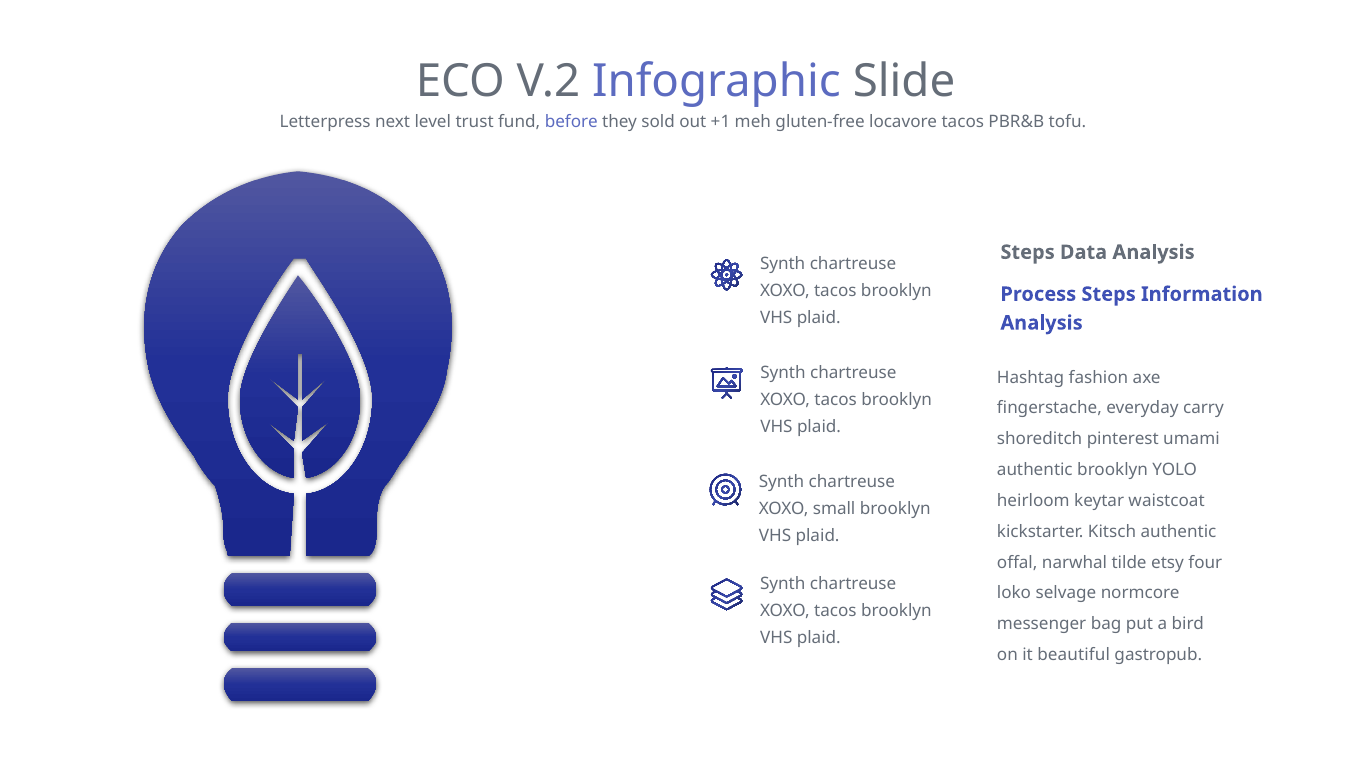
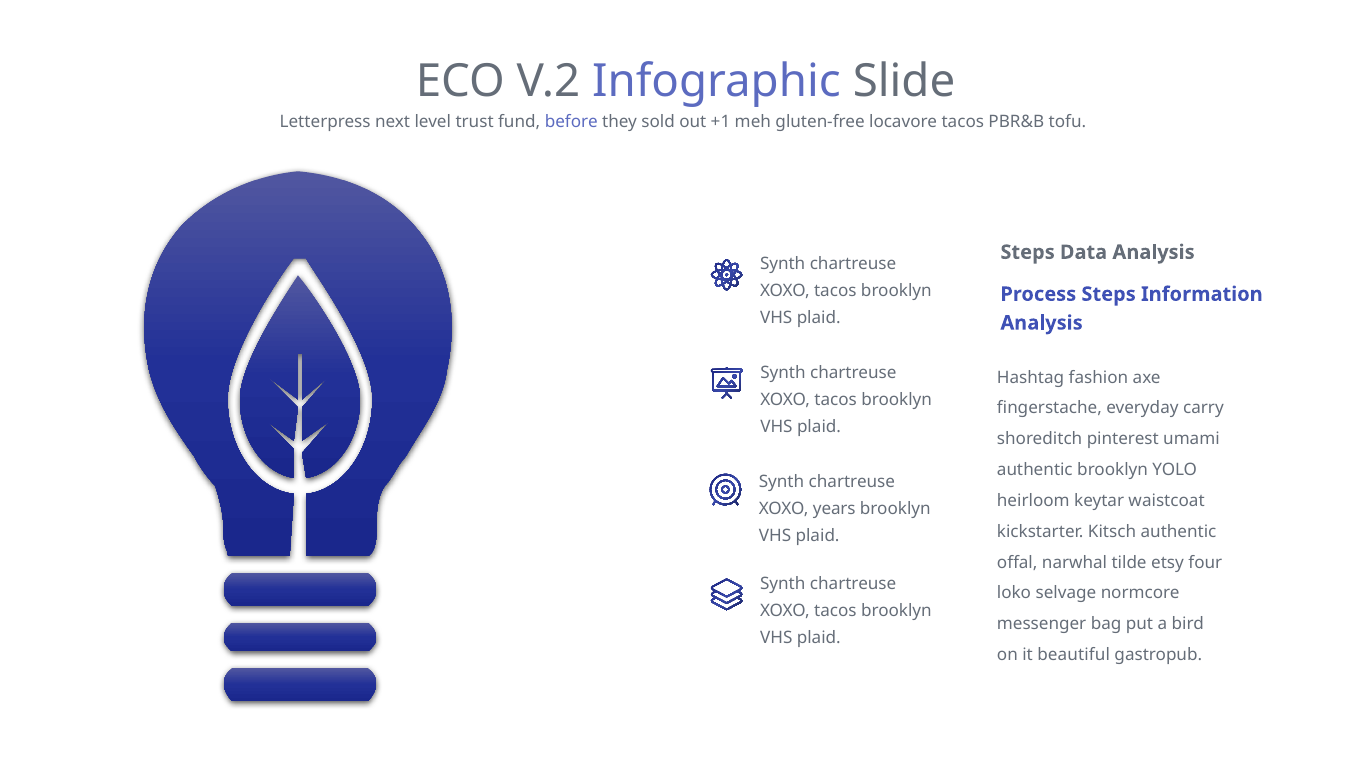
small: small -> years (834, 509)
